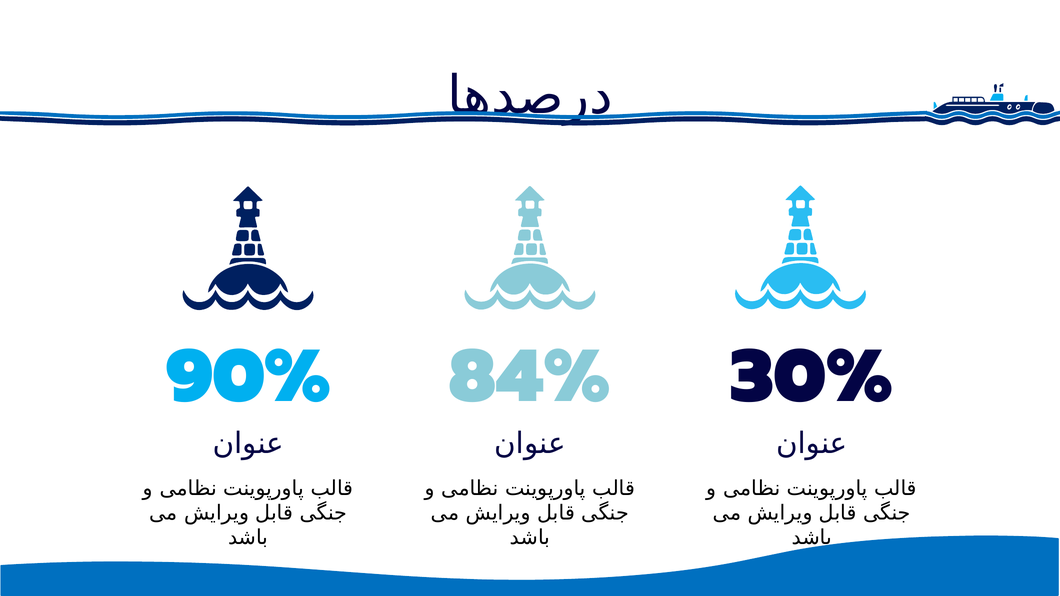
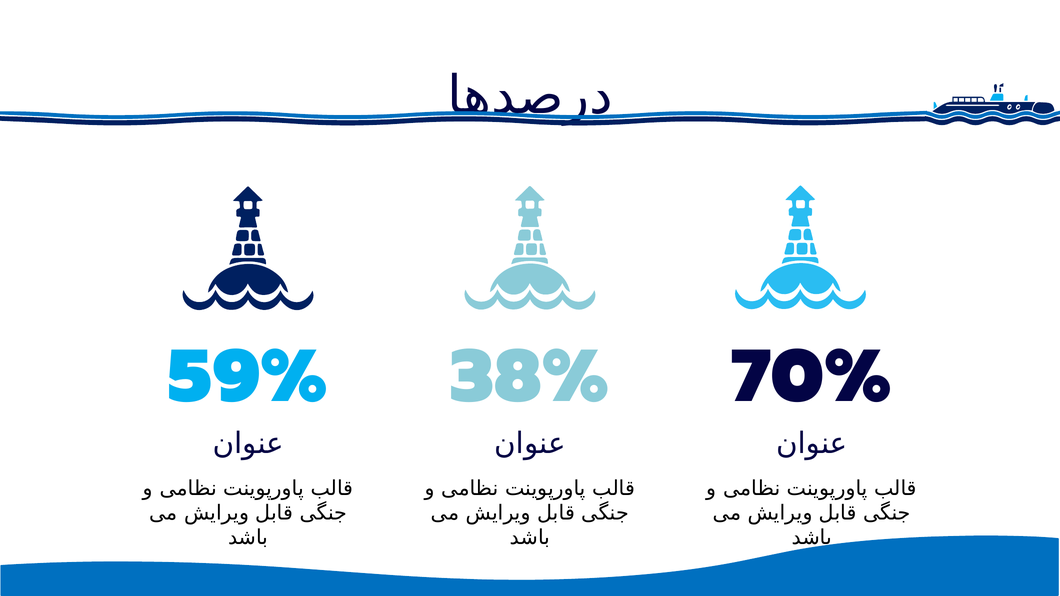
90%: 90% -> 59% (248, 377)
84%: 84% -> 38% (530, 377)
30%: 30% -> 70% (811, 377)
